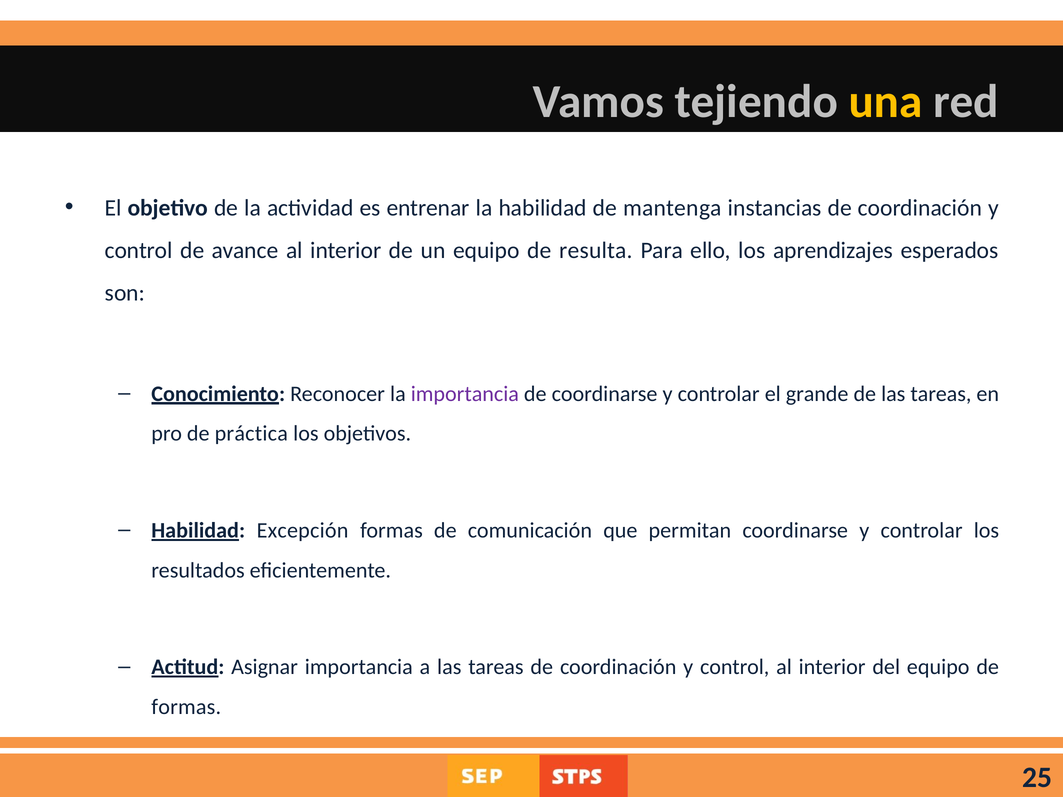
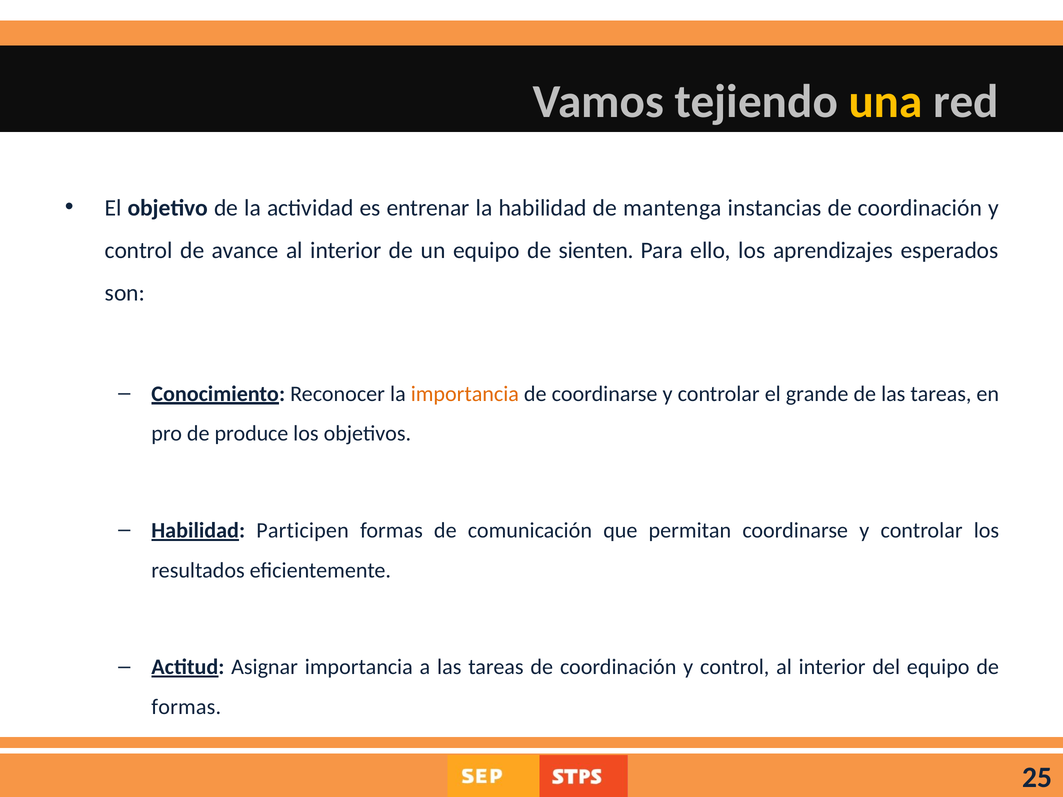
resulta: resulta -> sienten (596, 250)
importancia colour: purple -> orange (465, 394)
práctica: práctica -> produce (251, 434)
Excepción: Excepción -> Participen (303, 531)
